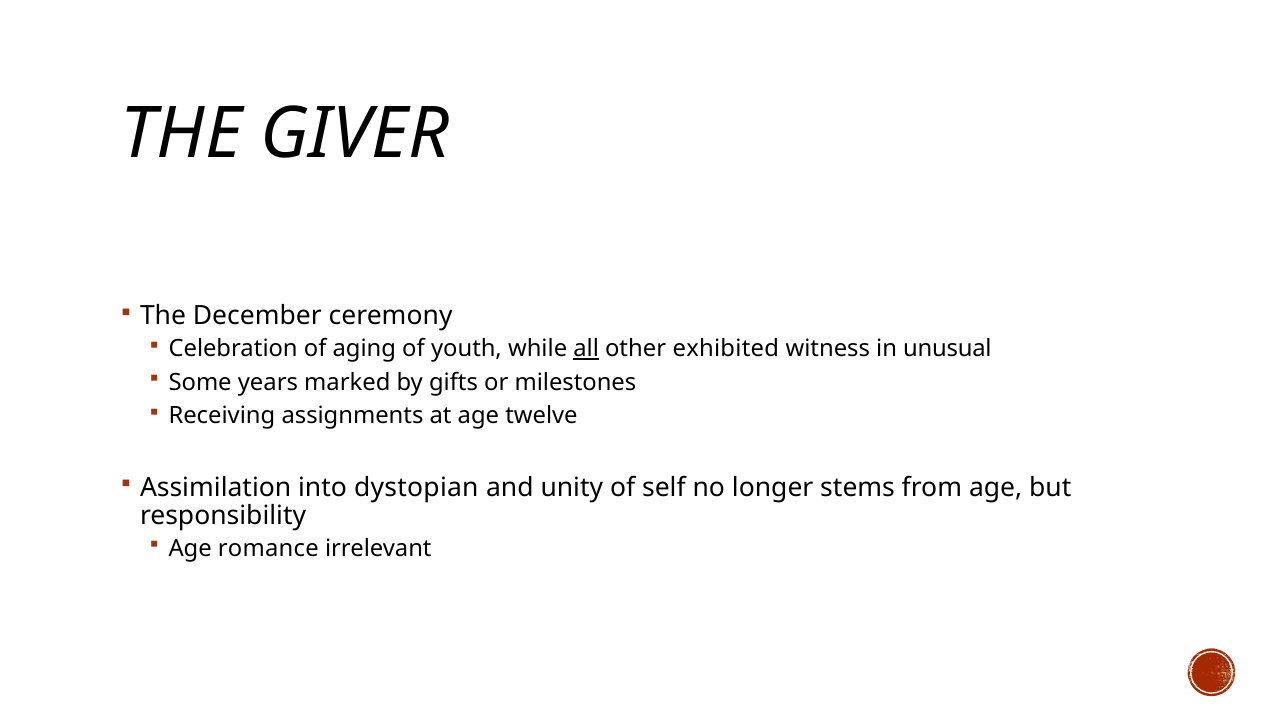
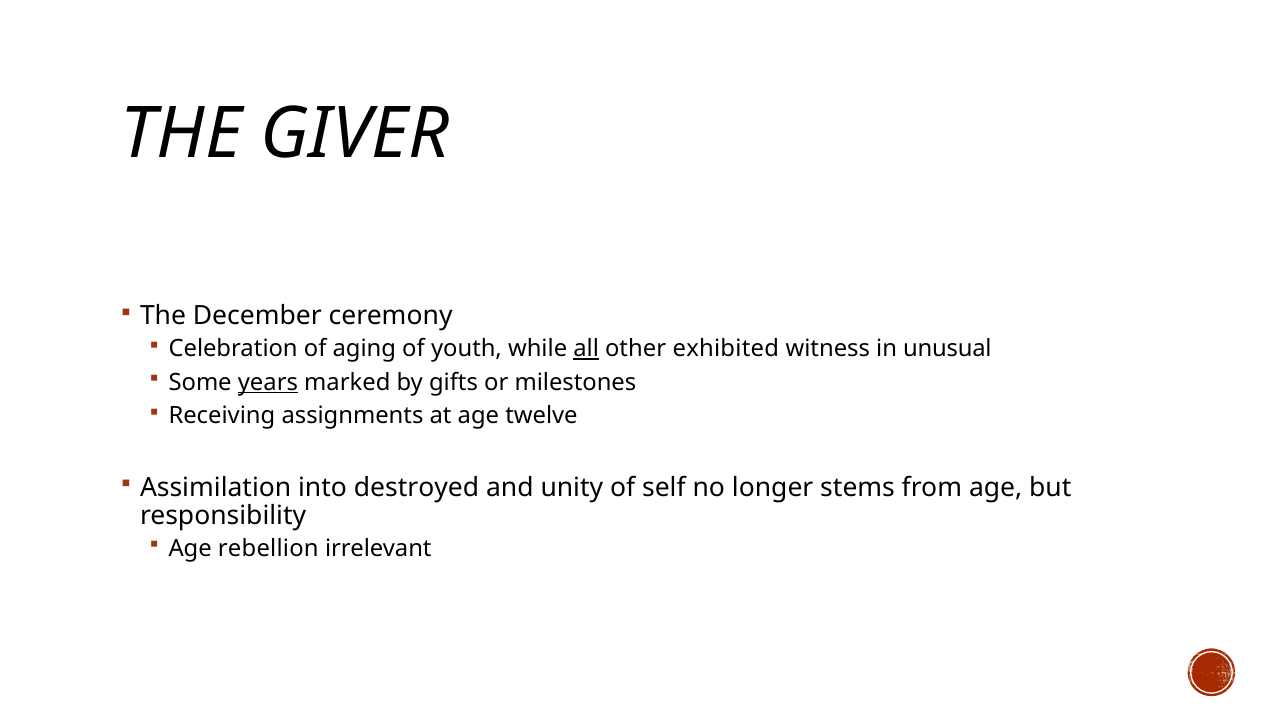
years underline: none -> present (268, 383)
dystopian: dystopian -> destroyed (416, 488)
romance: romance -> rebellion (268, 549)
